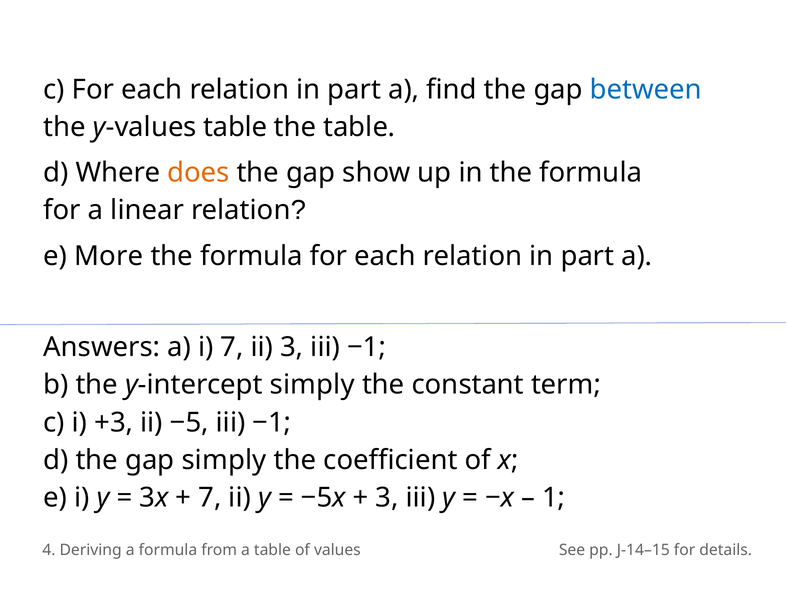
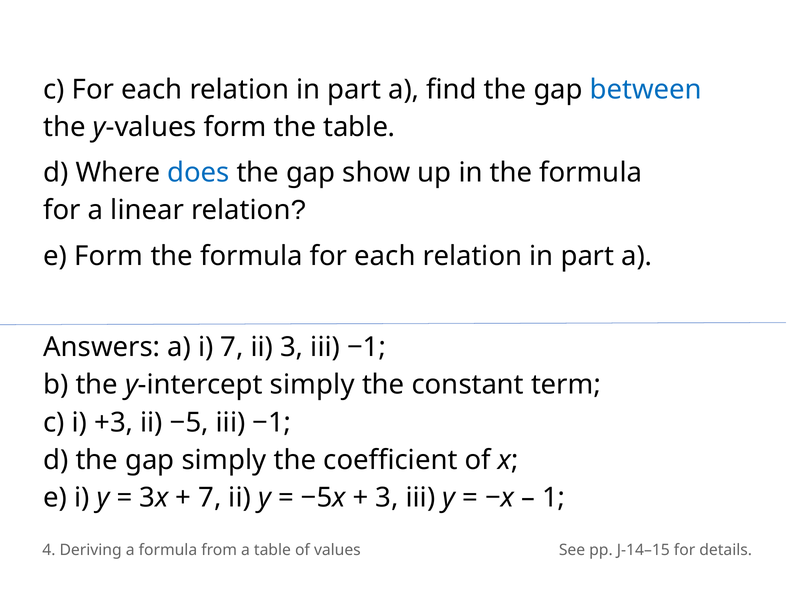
y-values table: table -> form (235, 127)
does colour: orange -> blue (198, 173)
e More: More -> Form (109, 256)
